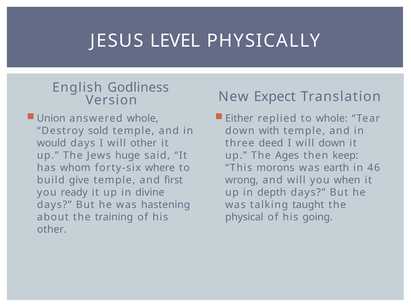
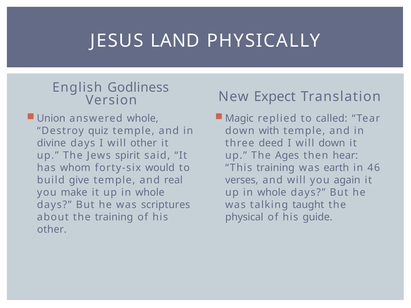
LEVEL: LEVEL -> LAND (175, 41)
Either: Either -> Magic (239, 119)
to whole: whole -> called (332, 119)
sold: sold -> quiz (98, 131)
would: would -> divine (52, 143)
huge: huge -> spirit (128, 156)
keep: keep -> hear (345, 156)
where: where -> would (160, 168)
This morons: morons -> training (276, 168)
first: first -> real (173, 180)
wrong: wrong -> verses (242, 180)
when: when -> again (347, 180)
ready: ready -> make (74, 193)
divine: divine -> whole (150, 193)
depth: depth -> whole (272, 193)
hastening: hastening -> scriptures (166, 205)
going: going -> guide (318, 217)
